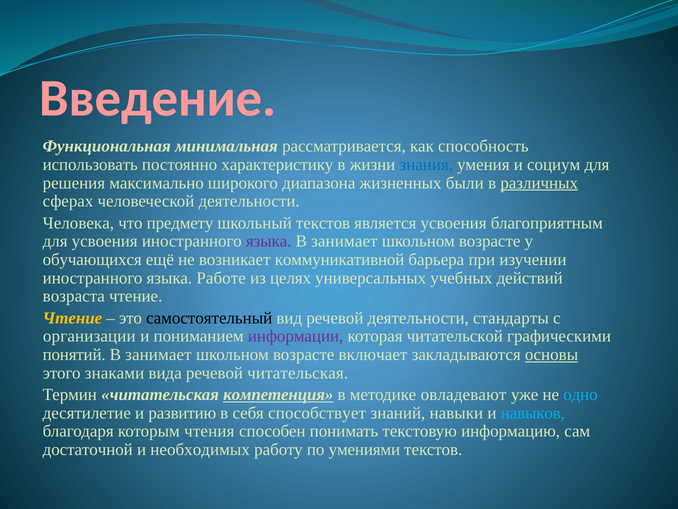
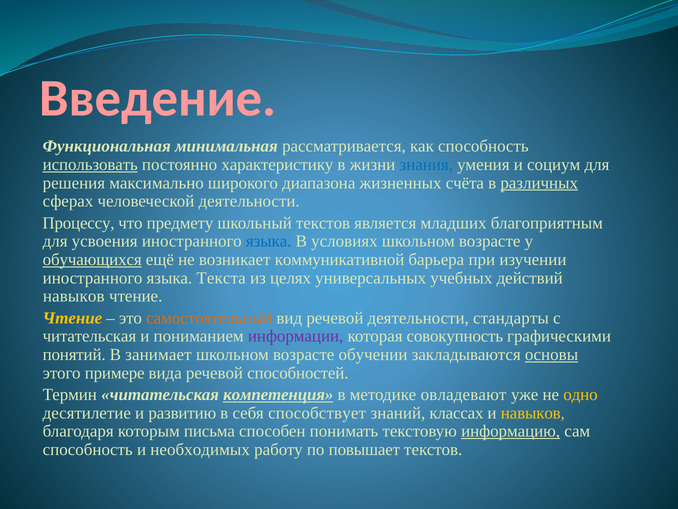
использовать underline: none -> present (90, 164)
были: были -> счёта (465, 183)
Человека: Человека -> Процессу (79, 223)
является усвоения: усвоения -> младших (454, 223)
языка colour: purple -> blue (269, 241)
занимает: занимает -> условиях (344, 241)
обучающихся underline: none -> present (92, 259)
Работе: Работе -> Текста (221, 278)
возраста: возраста -> навыков (74, 296)
самостоятельный colour: black -> orange (209, 318)
организации: организации -> читательская (89, 336)
читательской: читательской -> совокупность (455, 336)
включает: включает -> обучении (373, 354)
знаками: знаками -> примере (115, 373)
речевой читательская: читательская -> способностей (298, 373)
одно colour: light blue -> yellow (580, 394)
навыки: навыки -> классах (456, 413)
навыков colour: light blue -> yellow (533, 413)
чтения: чтения -> письма (209, 431)
информацию underline: none -> present (511, 431)
достаточной: достаточной -> способность (88, 449)
умениями: умениями -> повышает (364, 449)
